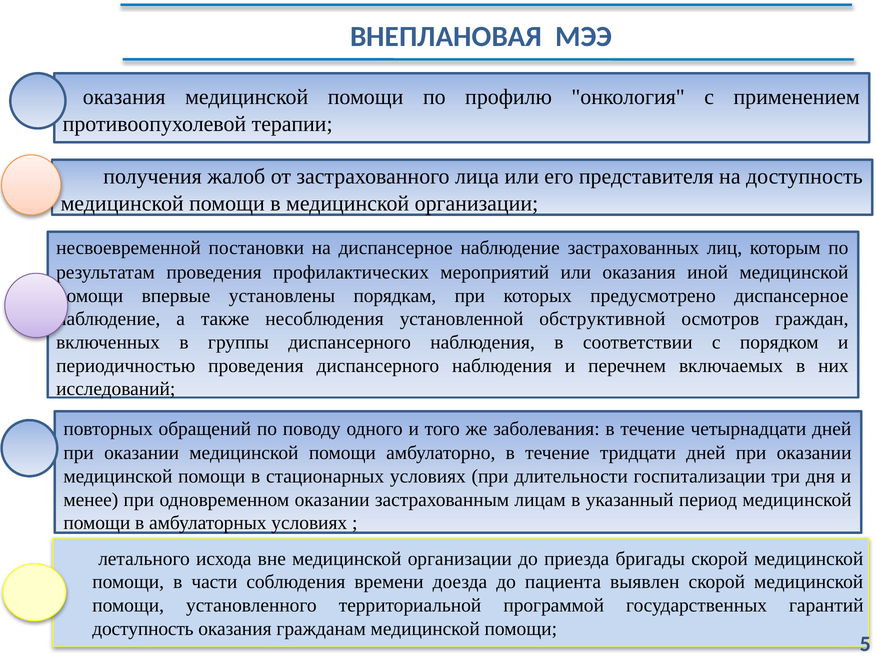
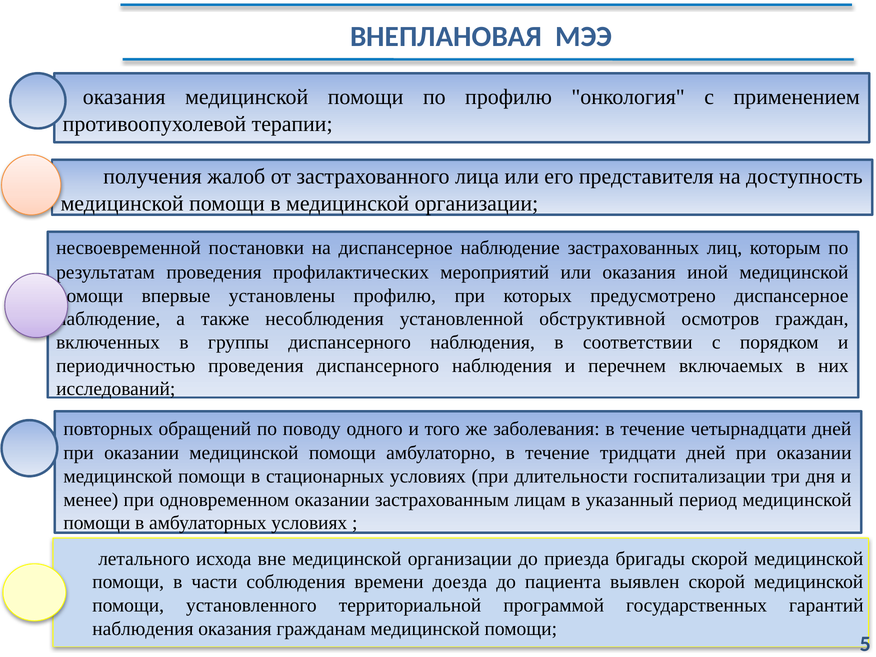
установлены порядкам: порядкам -> профилю (395, 296)
доступность: доступность -> наблюдения (143, 629)
